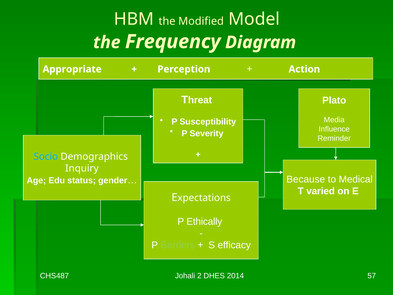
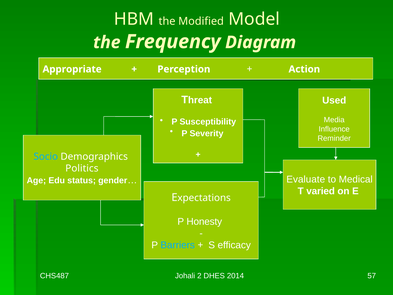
Plato: Plato -> Used (334, 100)
Inquiry: Inquiry -> Politics (82, 168)
Because: Because -> Evaluate (306, 179)
Ethically: Ethically -> Honesty (204, 221)
Barriers colour: light green -> light blue (178, 245)
